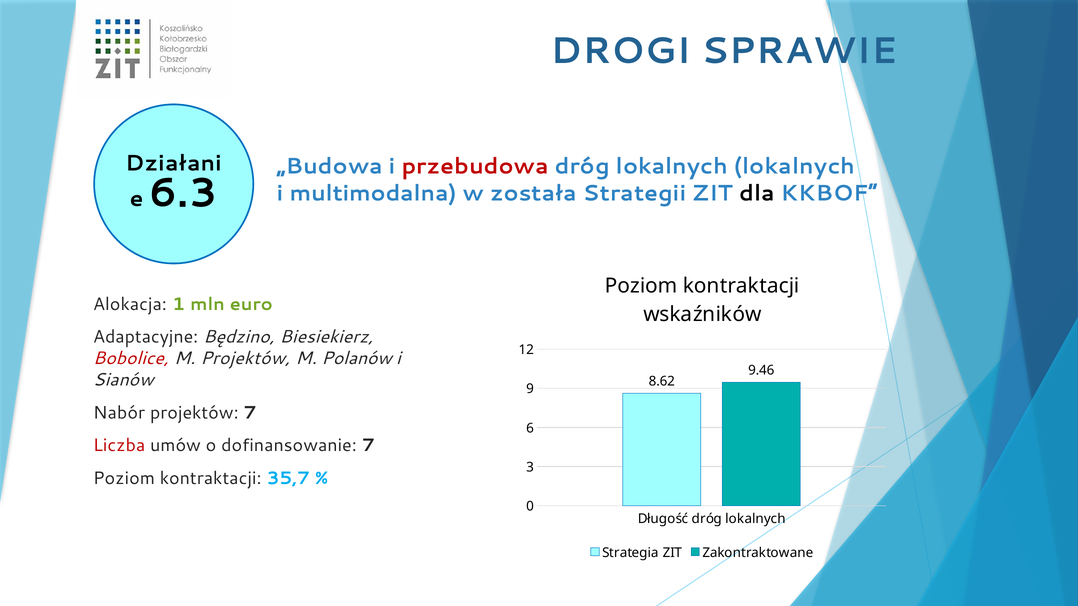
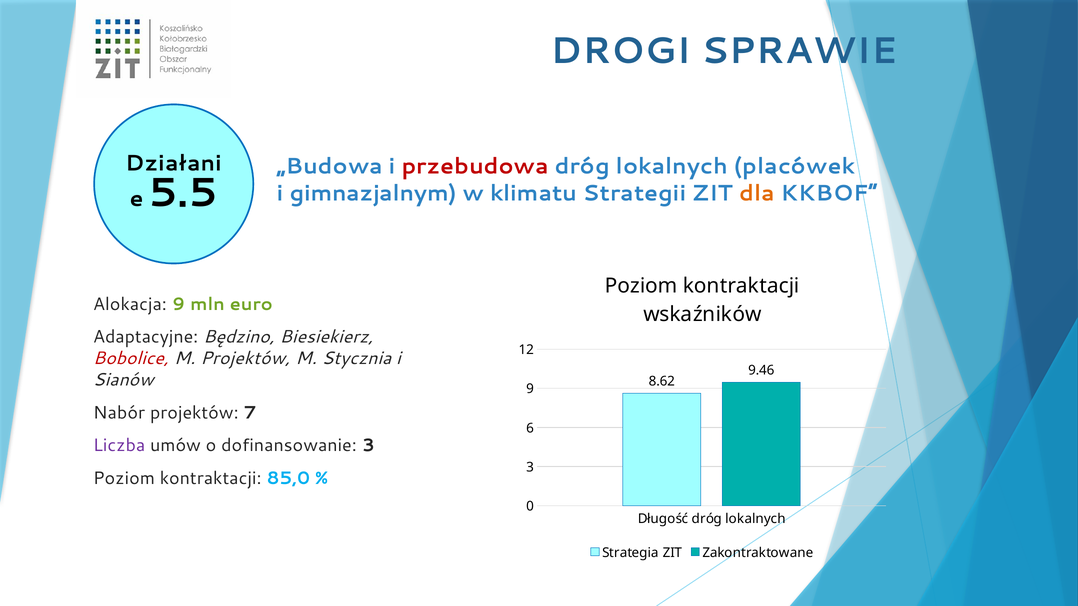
lokalnych lokalnych: lokalnych -> placówek (795, 167)
multimodalna: multimodalna -> gimnazjalnym (373, 194)
została: została -> klimatu (533, 194)
dla colour: black -> orange (757, 194)
6.3: 6.3 -> 5.5 (183, 193)
Alokacja 1: 1 -> 9 (179, 304)
Polanów: Polanów -> Stycznia (357, 359)
Liczba colour: red -> purple (119, 446)
dofinansowanie 7: 7 -> 3 (368, 446)
35,7: 35,7 -> 85,0 (288, 478)
